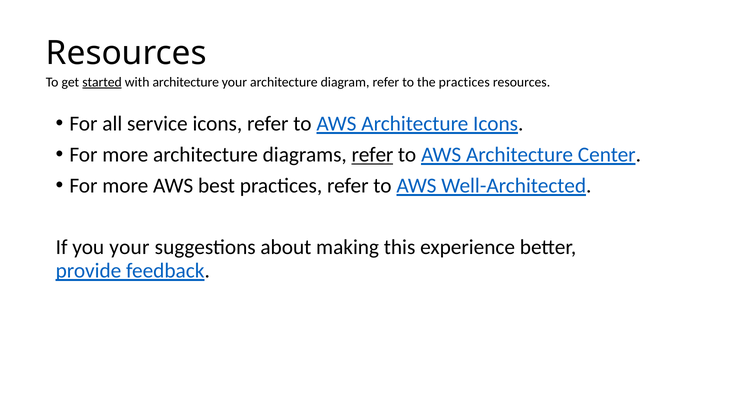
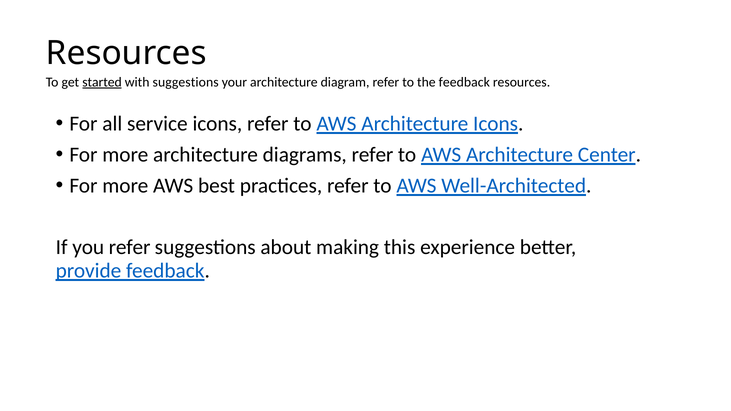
with architecture: architecture -> suggestions (186, 82)
the practices: practices -> feedback (464, 82)
refer underline: present -> none (373, 155)
you your: your -> refer (130, 247)
